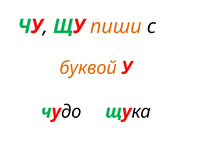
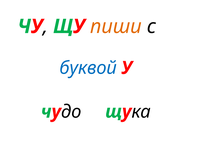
буквой colour: orange -> blue (88, 68)
